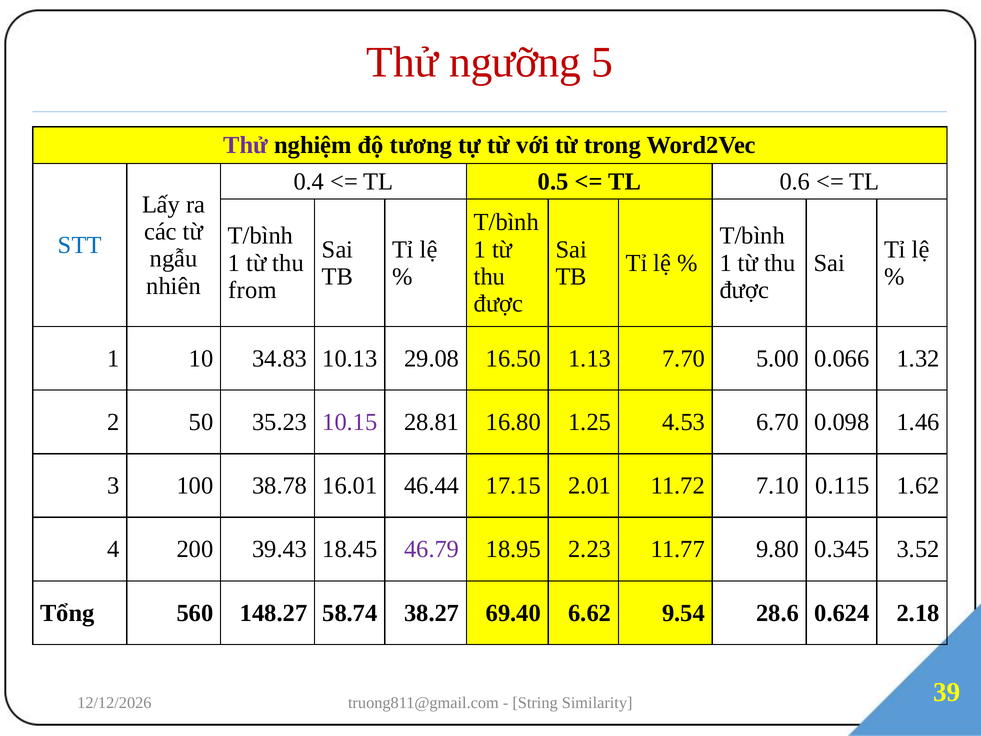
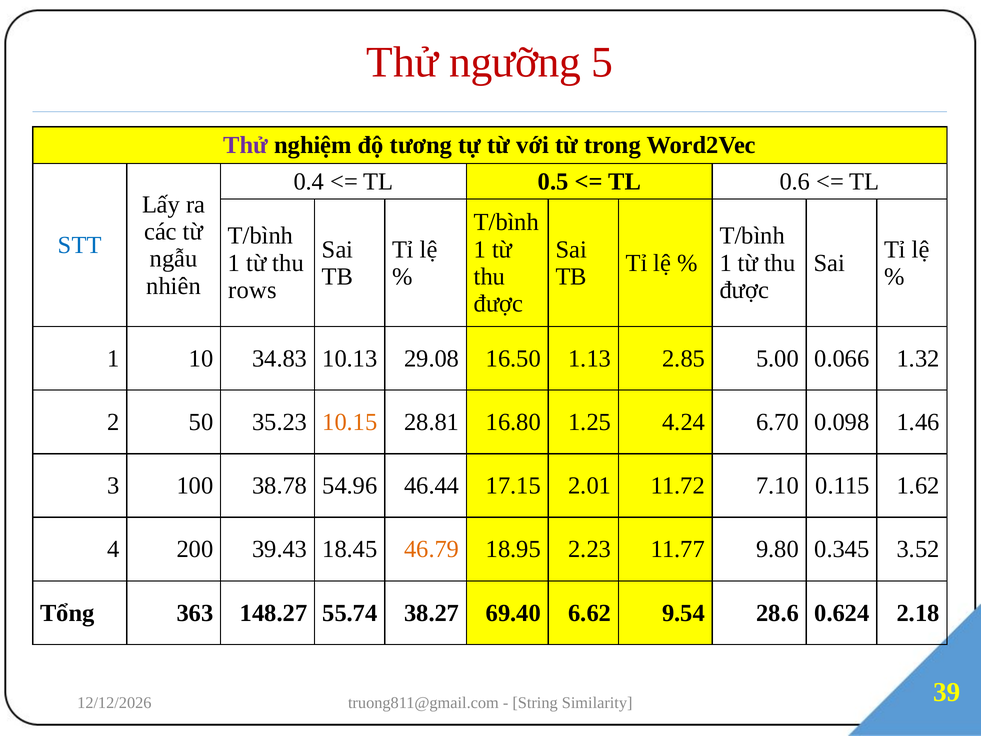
from: from -> rows (253, 290)
7.70: 7.70 -> 2.85 (684, 358)
10.15 colour: purple -> orange (350, 422)
4.53: 4.53 -> 4.24 (684, 422)
16.01: 16.01 -> 54.96 (350, 486)
46.79 colour: purple -> orange (432, 549)
560: 560 -> 363 (195, 613)
58.74: 58.74 -> 55.74 (350, 613)
